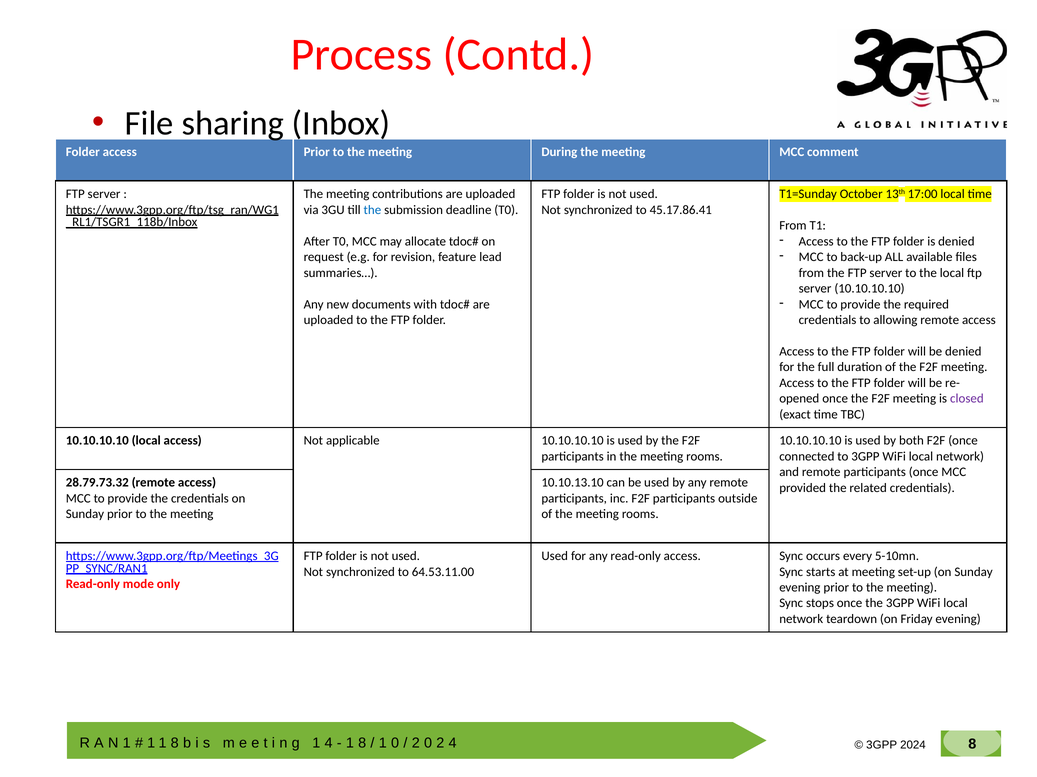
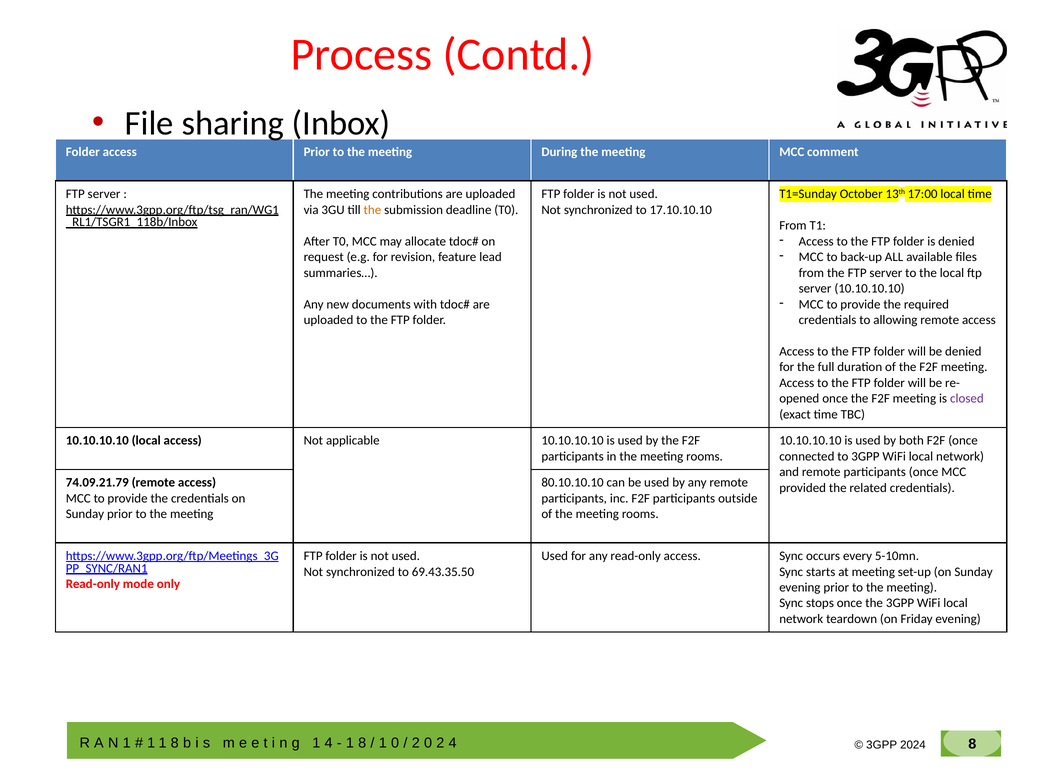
the colour: blue -> orange (372, 210)
45.17.86.41: 45.17.86.41 -> 17.10.10.10 (681, 210)
28.79.73.32: 28.79.73.32 -> 74.09.21.79 (97, 483)
10.10.13.10: 10.10.13.10 -> 80.10.10.10 (573, 483)
64.53.11.00: 64.53.11.00 -> 69.43.35.50 (443, 572)
